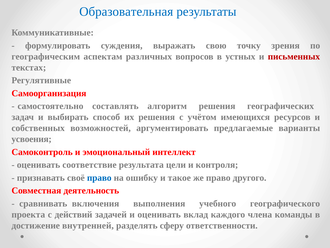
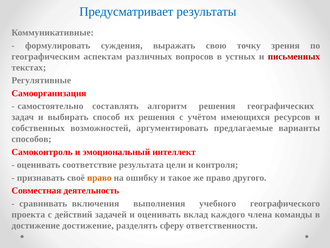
Образовательная: Образовательная -> Предусматривает (126, 12)
усвоения: усвоения -> способов (31, 139)
право colour: blue -> orange (99, 177)
достижение внутренней: внутренней -> достижение (88, 225)
